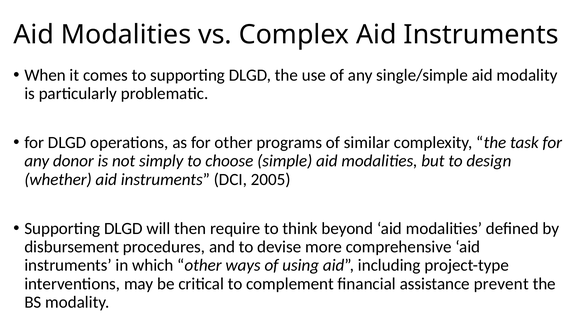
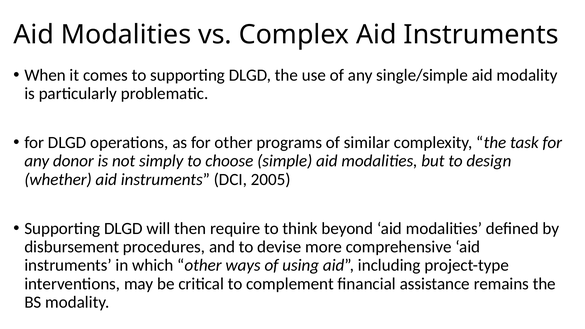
prevent: prevent -> remains (501, 284)
